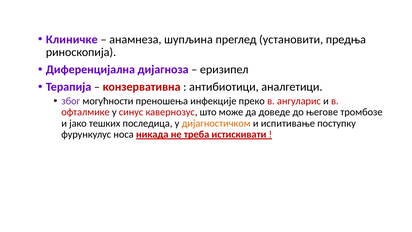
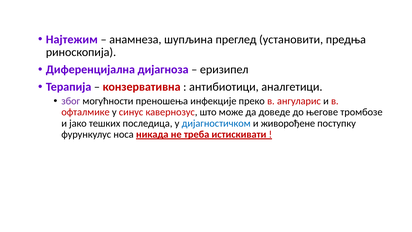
Клиничке: Клиничке -> Најтежим (72, 39)
дијагностичком colour: orange -> blue (216, 123)
испитивање: испитивање -> живорођене (288, 123)
